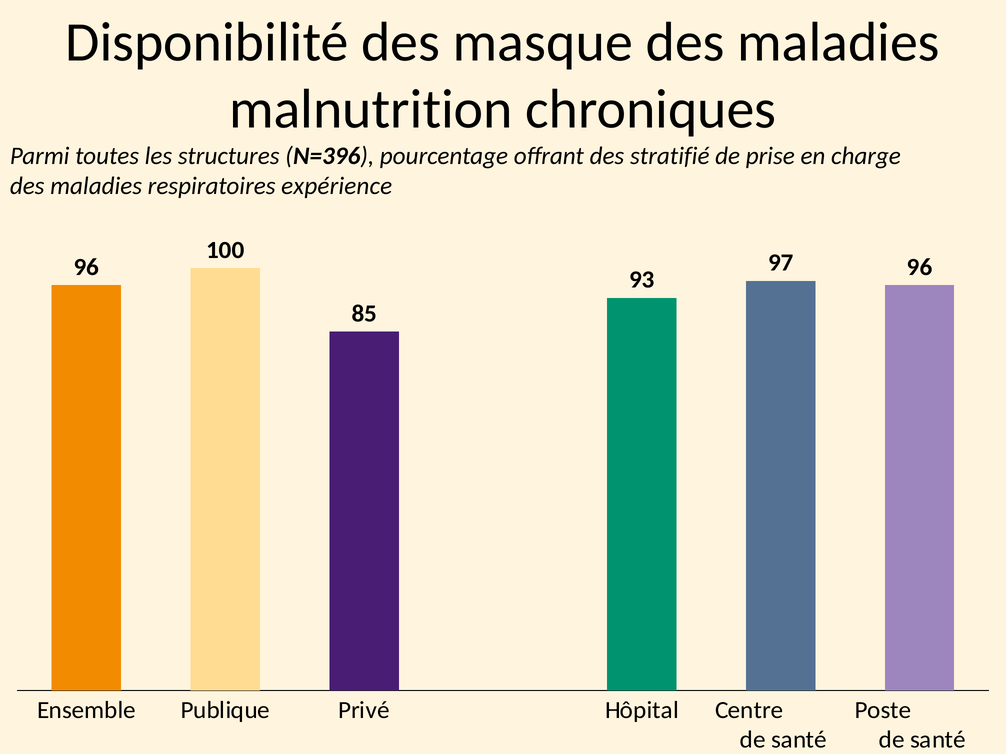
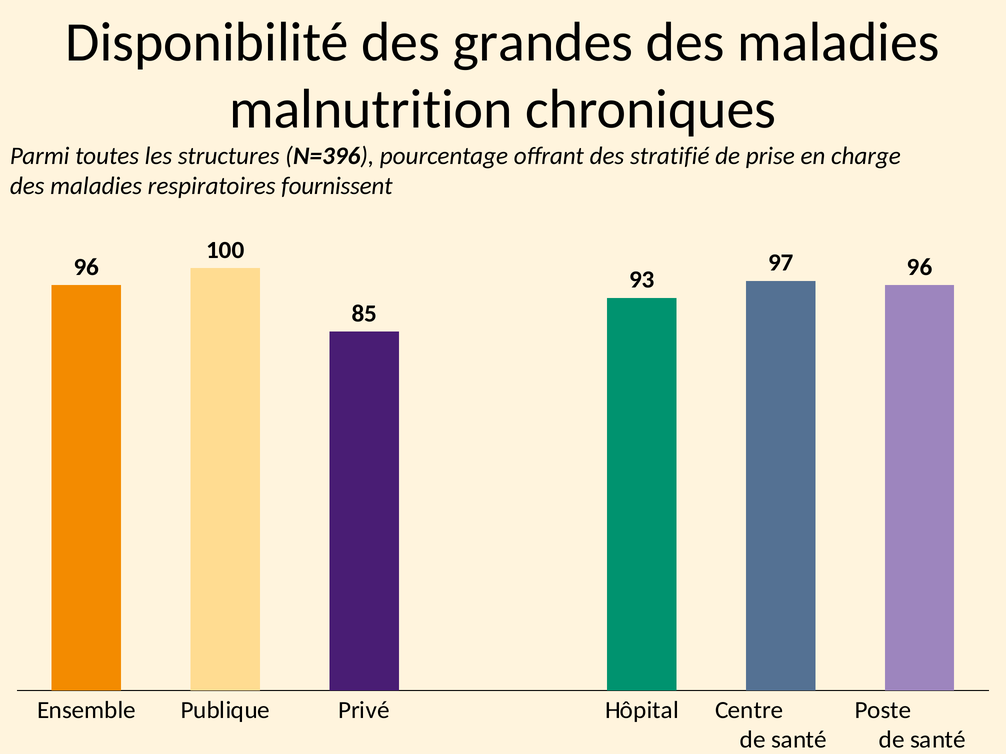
masque: masque -> grandes (543, 42)
expérience: expérience -> fournissent (337, 186)
